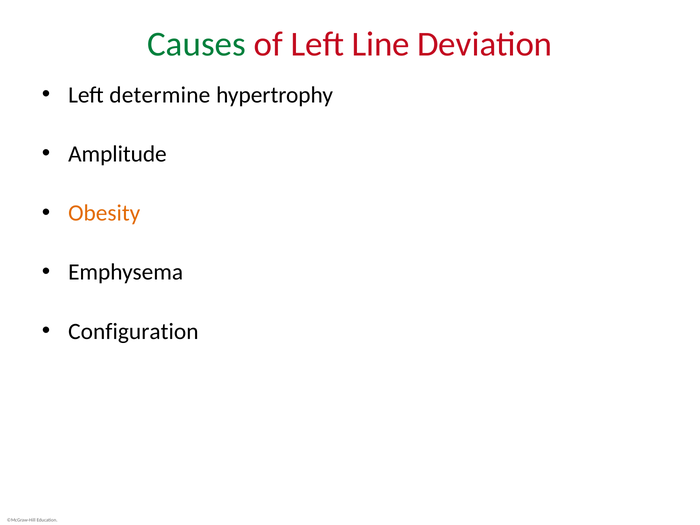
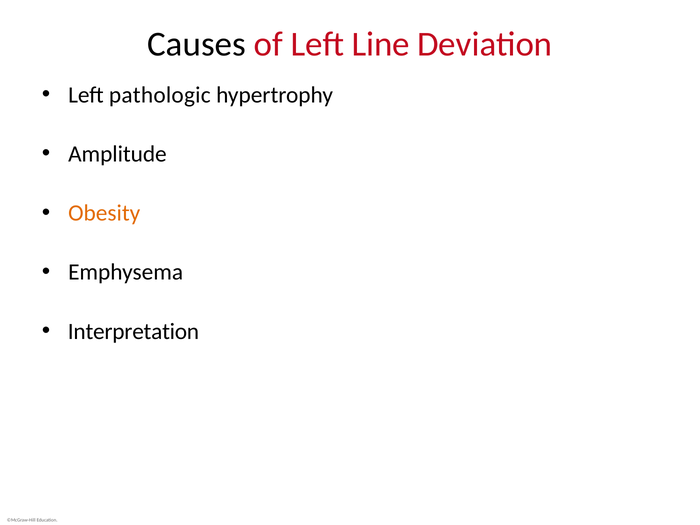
Causes colour: green -> black (197, 44)
determine: determine -> pathologic (160, 95)
Configuration: Configuration -> Interpretation (133, 331)
